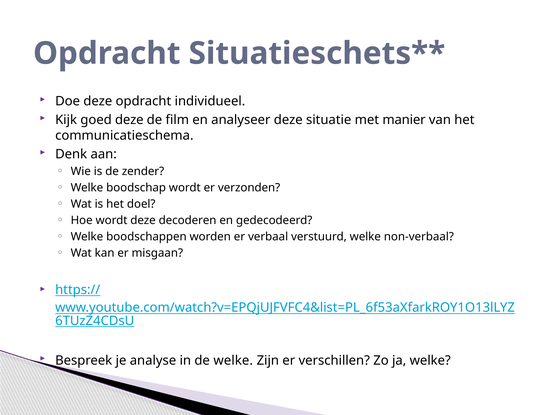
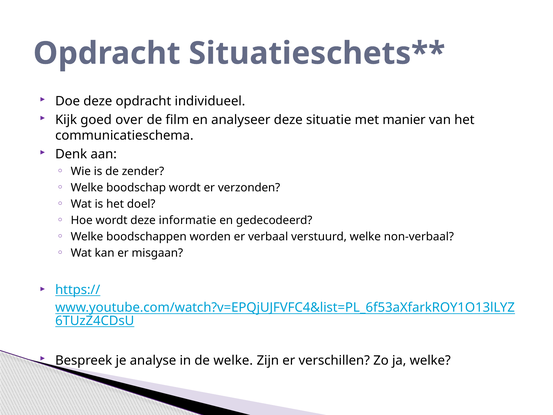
goed deze: deze -> over (129, 120)
decoderen: decoderen -> informatie (187, 220)
